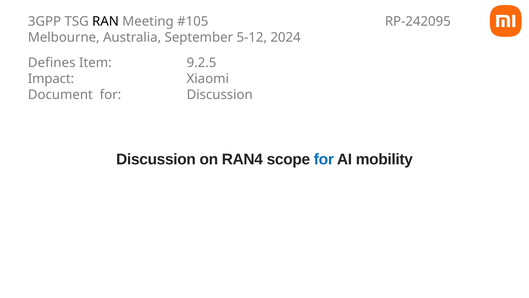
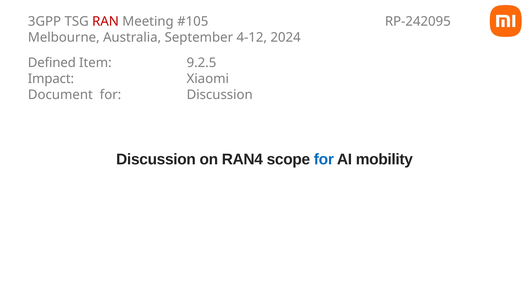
RAN colour: black -> red (106, 21)
5-12: 5-12 -> 4-12 (252, 37)
Defines: Defines -> Defined (52, 63)
